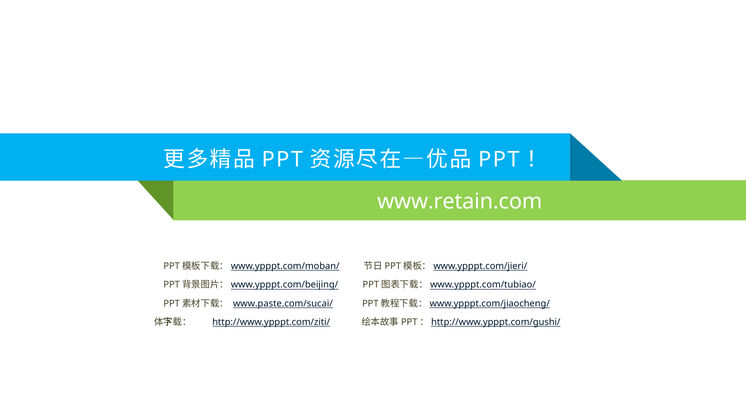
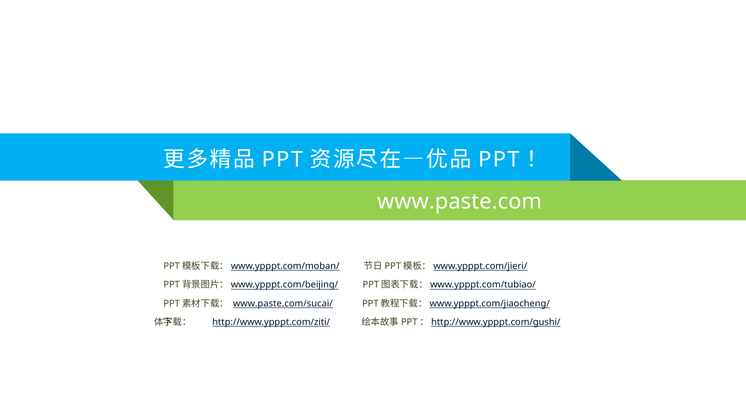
www.retain.com: www.retain.com -> www.paste.com (460, 202)
